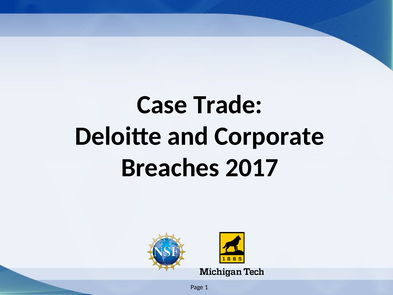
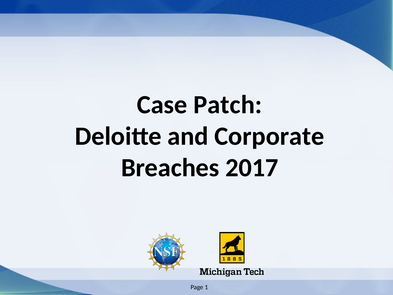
Trade: Trade -> Patch (228, 105)
